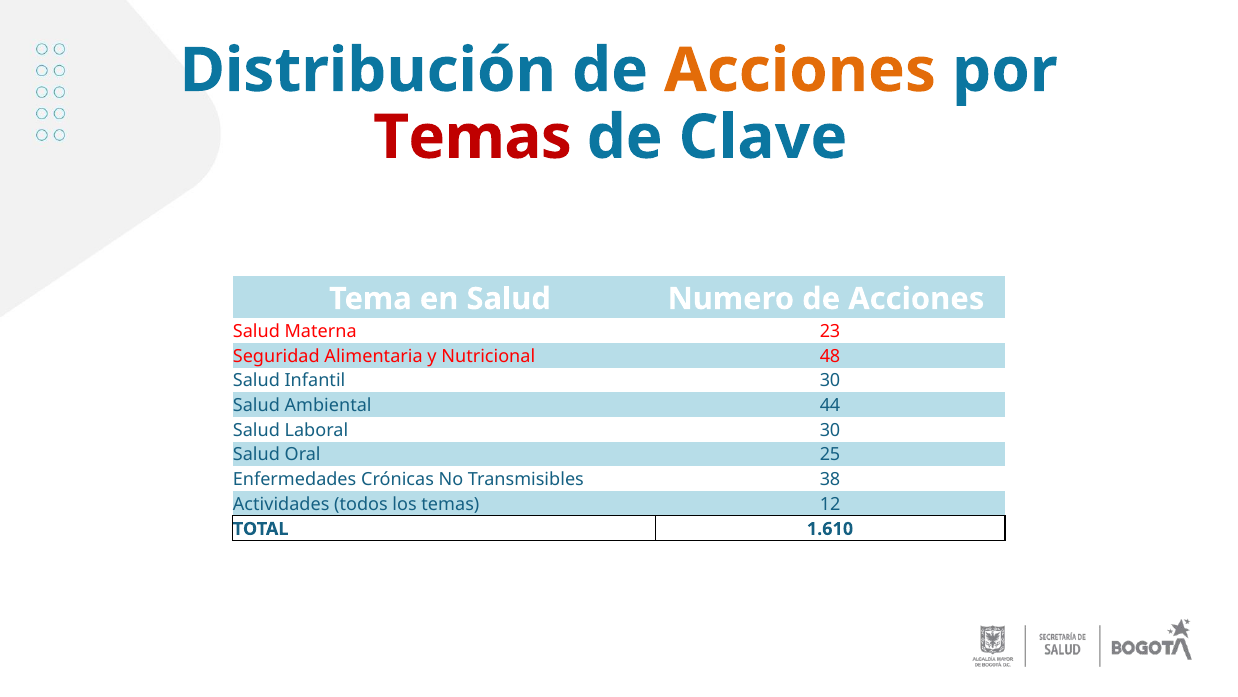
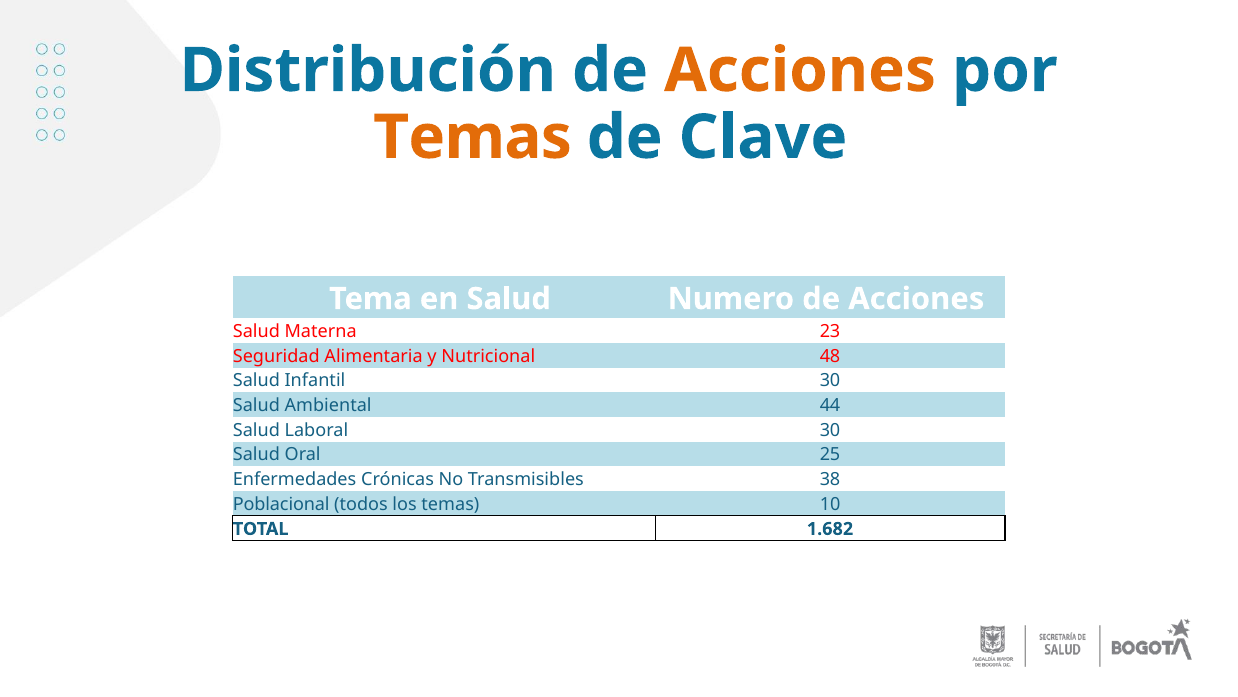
Temas colour: red -> orange (473, 137)
Actividades: Actividades -> Poblacional (281, 504)
12: 12 -> 10 (830, 504)
1.610: 1.610 -> 1.682 (830, 528)
